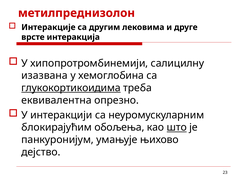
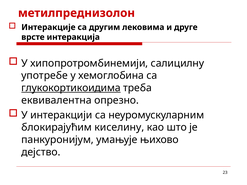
изазвана: изазвана -> употребе (45, 76)
обољења: обољења -> киселину (119, 128)
што underline: present -> none (177, 128)
